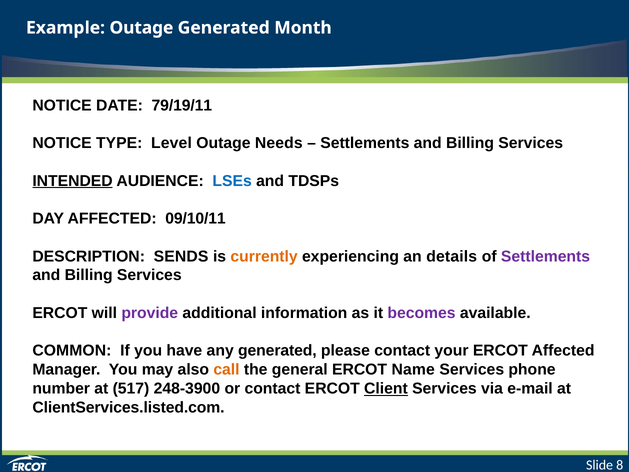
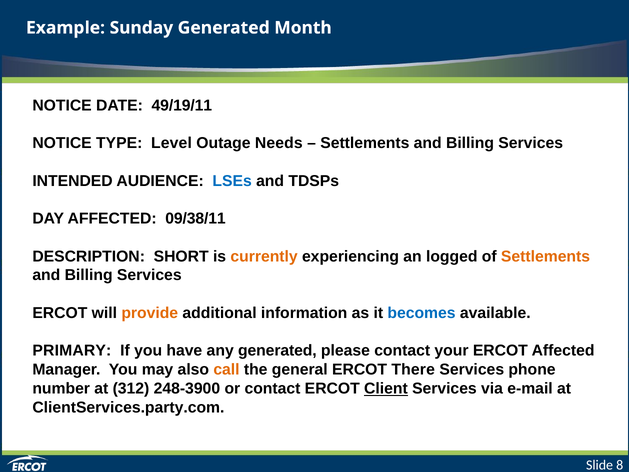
Example Outage: Outage -> Sunday (141, 28)
79/19/11: 79/19/11 -> 49/19/11 (182, 105)
INTENDED underline: present -> none (73, 181)
09/10/11: 09/10/11 -> 09/38/11 (196, 219)
SENDS: SENDS -> SHORT (181, 256)
details: details -> logged (452, 256)
Settlements colour: purple -> orange (546, 256)
provide colour: purple -> orange (150, 313)
becomes colour: purple -> blue (421, 313)
COMMON: COMMON -> PRIMARY (72, 351)
Name: Name -> There (413, 369)
517: 517 -> 312 (131, 388)
ClientServices.listed.com: ClientServices.listed.com -> ClientServices.party.com (128, 407)
